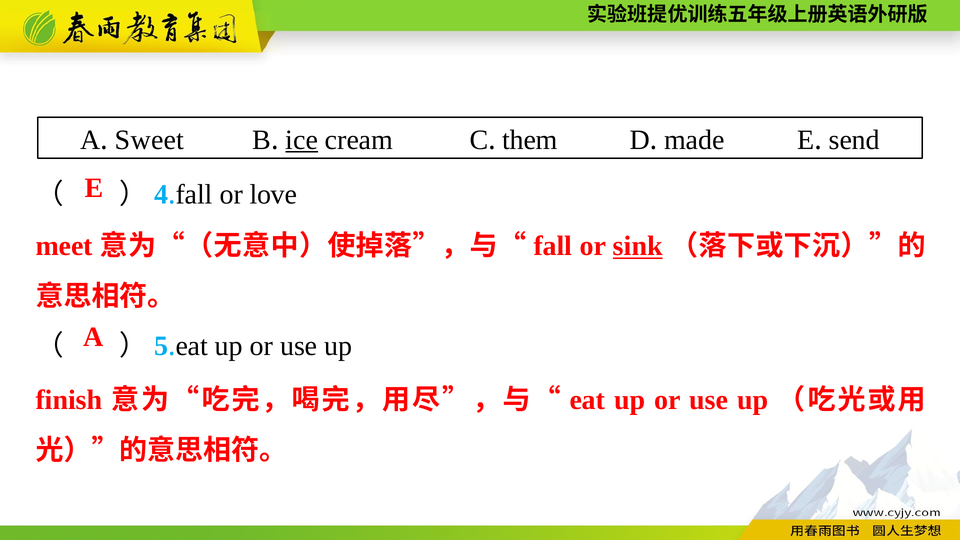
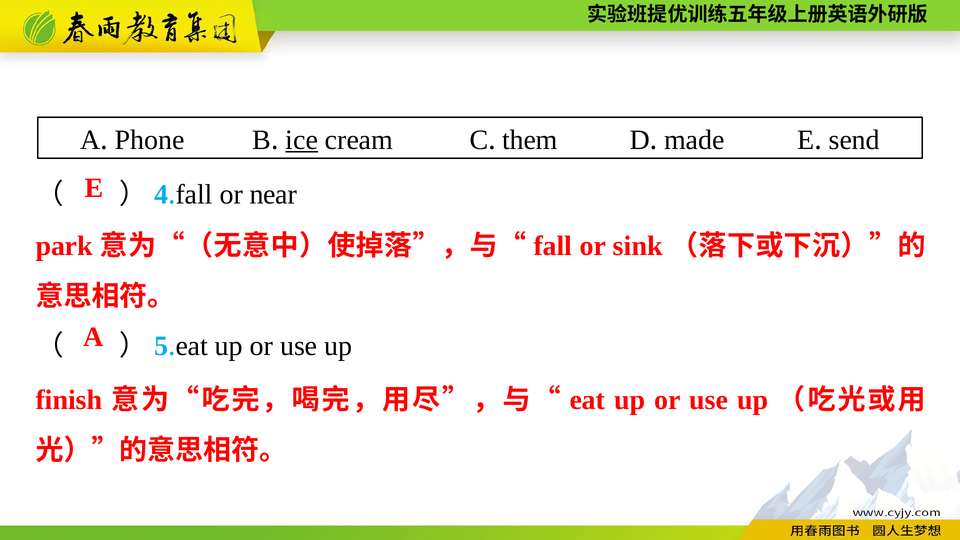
Sweet: Sweet -> Phone (150, 140)
love: love -> near (273, 195)
meet: meet -> park (64, 246)
sink underline: present -> none (638, 246)
